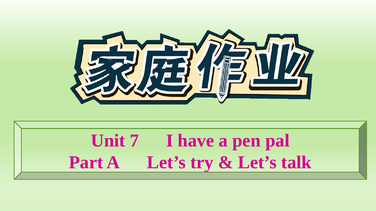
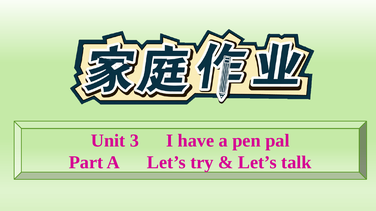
7: 7 -> 3 (134, 141)
